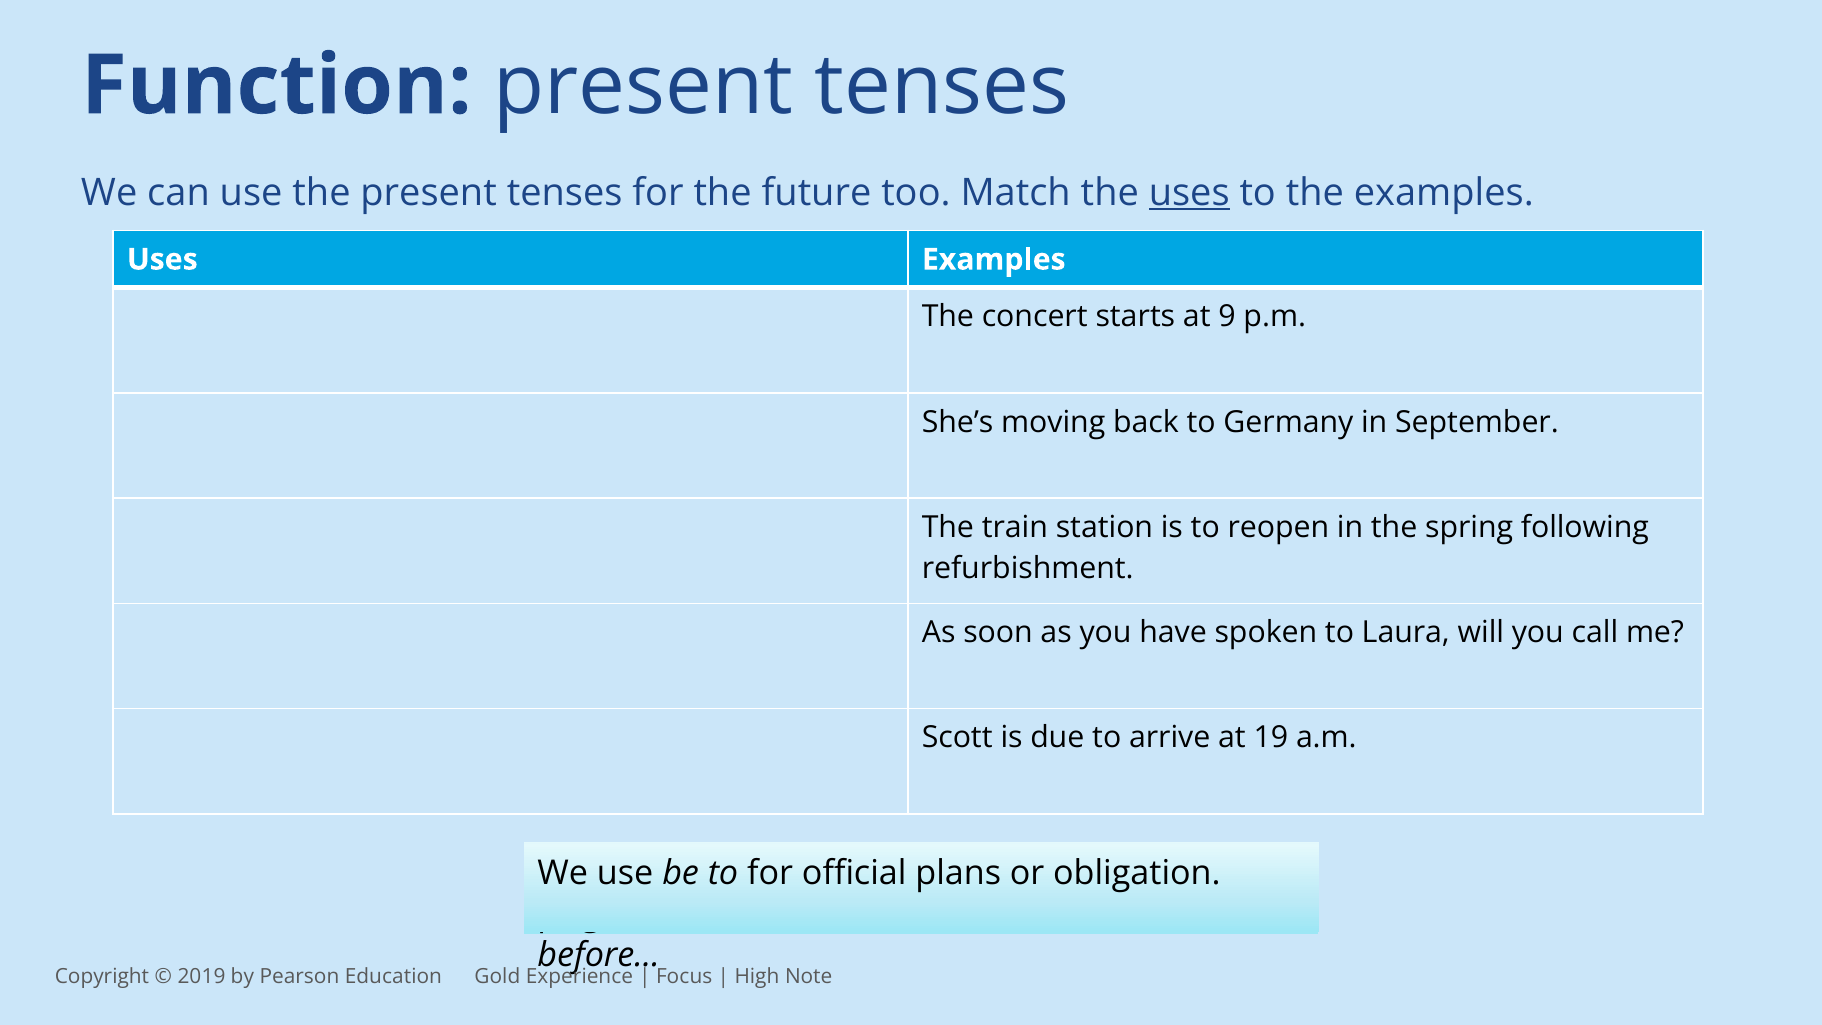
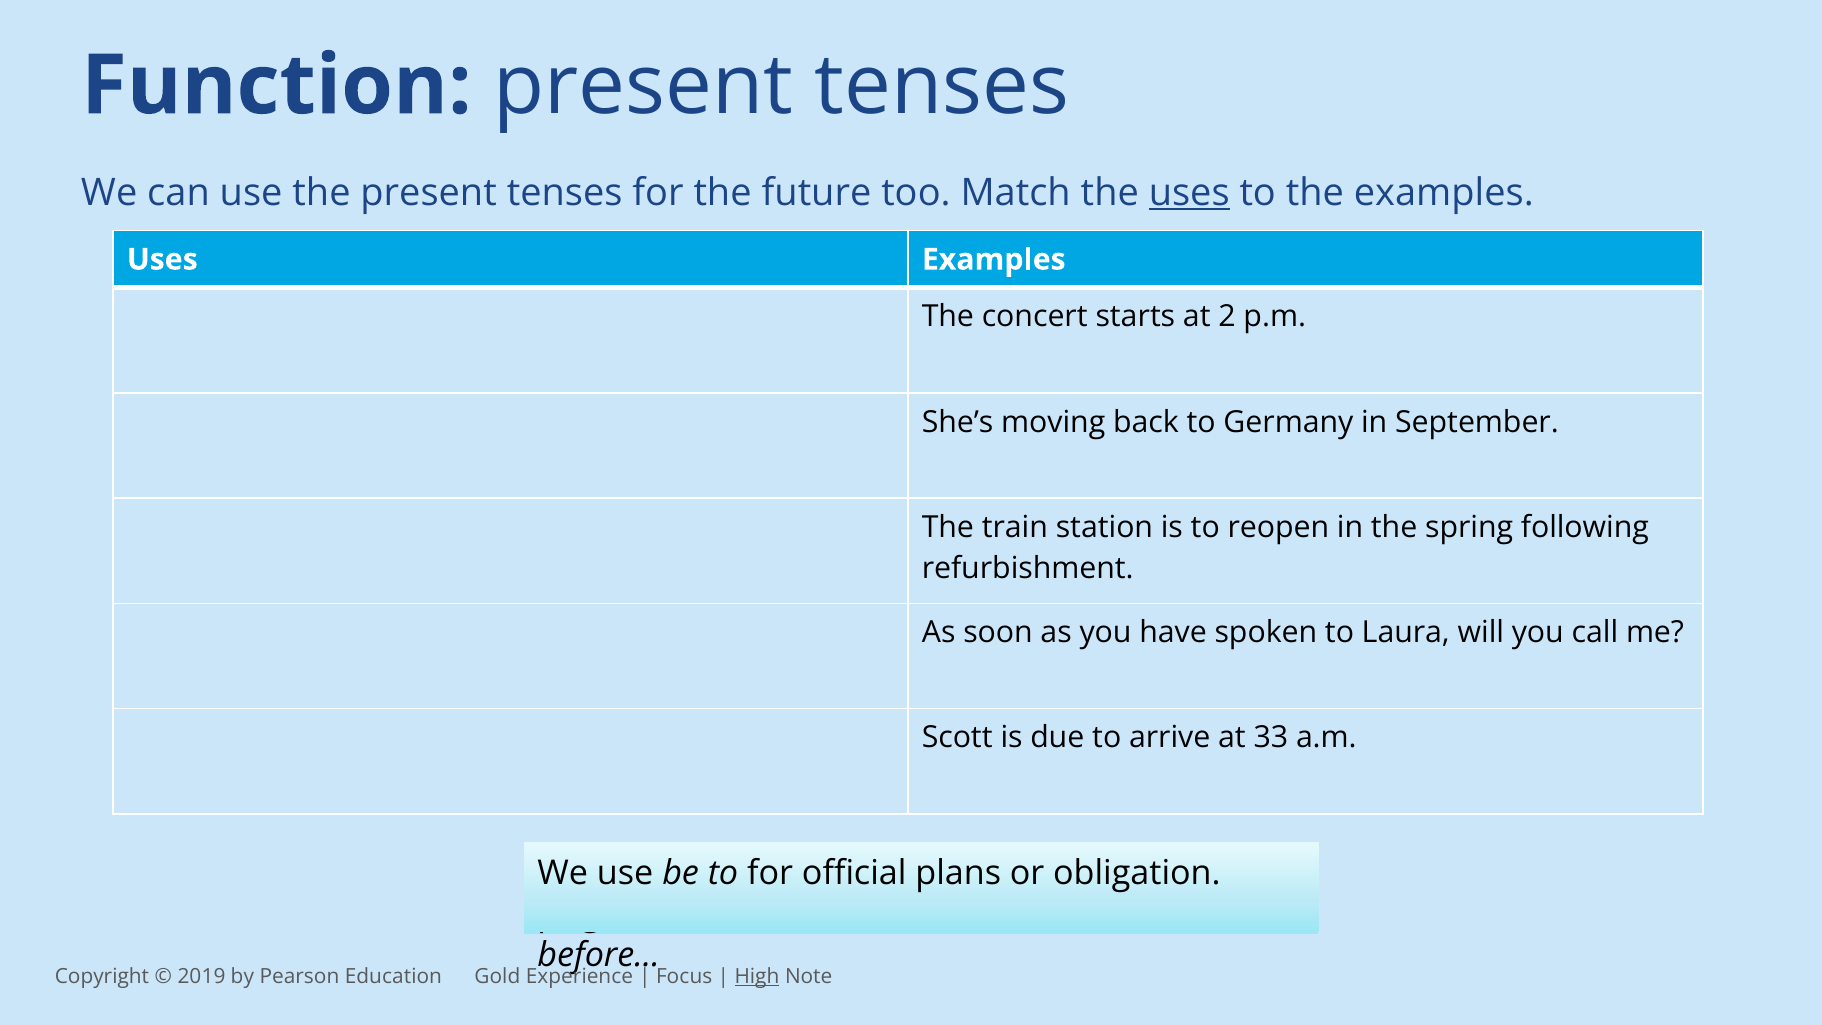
9: 9 -> 2 (1227, 317)
19: 19 -> 33 (1271, 738)
High underline: none -> present (757, 977)
